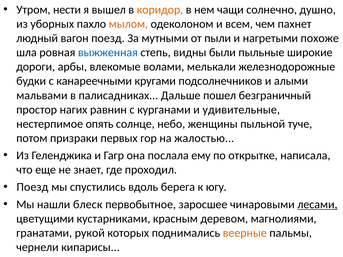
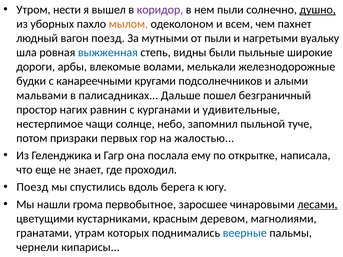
коридор colour: orange -> purple (160, 10)
нем чащи: чащи -> пыли (230, 10)
душно underline: none -> present (318, 10)
похоже: похоже -> вуальку (320, 38)
опять: опять -> чащи (99, 124)
женщины: женщины -> запомнил (213, 124)
блеск: блеск -> грома (88, 205)
рукой: рукой -> утрам (90, 233)
веерные colour: orange -> blue (245, 233)
